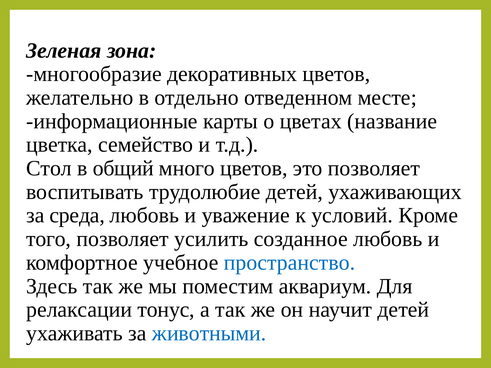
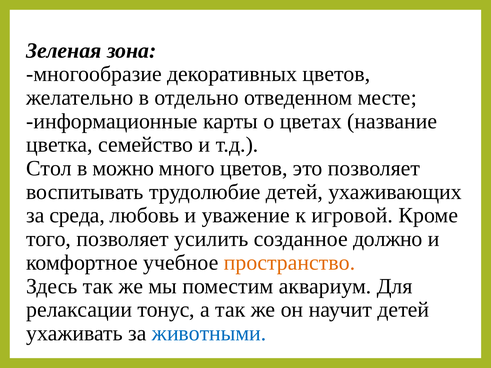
общий: общий -> можно (123, 168)
условий: условий -> игровой (352, 216)
созданное любовь: любовь -> должно (388, 239)
пространство colour: blue -> orange (290, 263)
